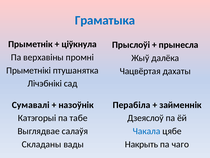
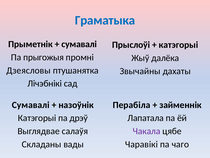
ціўкнула: ціўкнула -> сумавалі (79, 44)
прынесла: прынесла -> катэгорыі (179, 45)
верхавіны: верхавіны -> прыгожыя (44, 57)
Прыметнікі: Прыметнікі -> Дзеясловы (29, 70)
Чацвёртая: Чацвёртая -> Звычайны (140, 71)
табе: табе -> дрэў (79, 118)
Дзеяслоў: Дзеяслоў -> Лапатала (146, 118)
Чакала colour: blue -> purple (147, 131)
Накрыть: Накрыть -> Чаравікі (141, 144)
